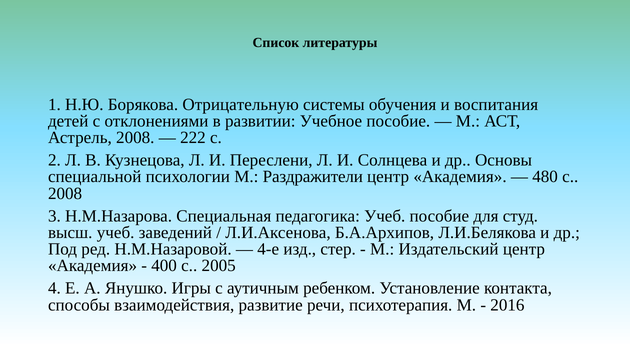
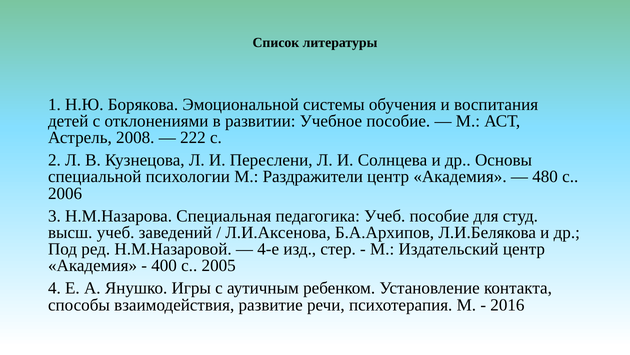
Отрицательную: Отрицательную -> Эмоциональной (241, 104)
2008: 2008 -> 2006 (65, 193)
